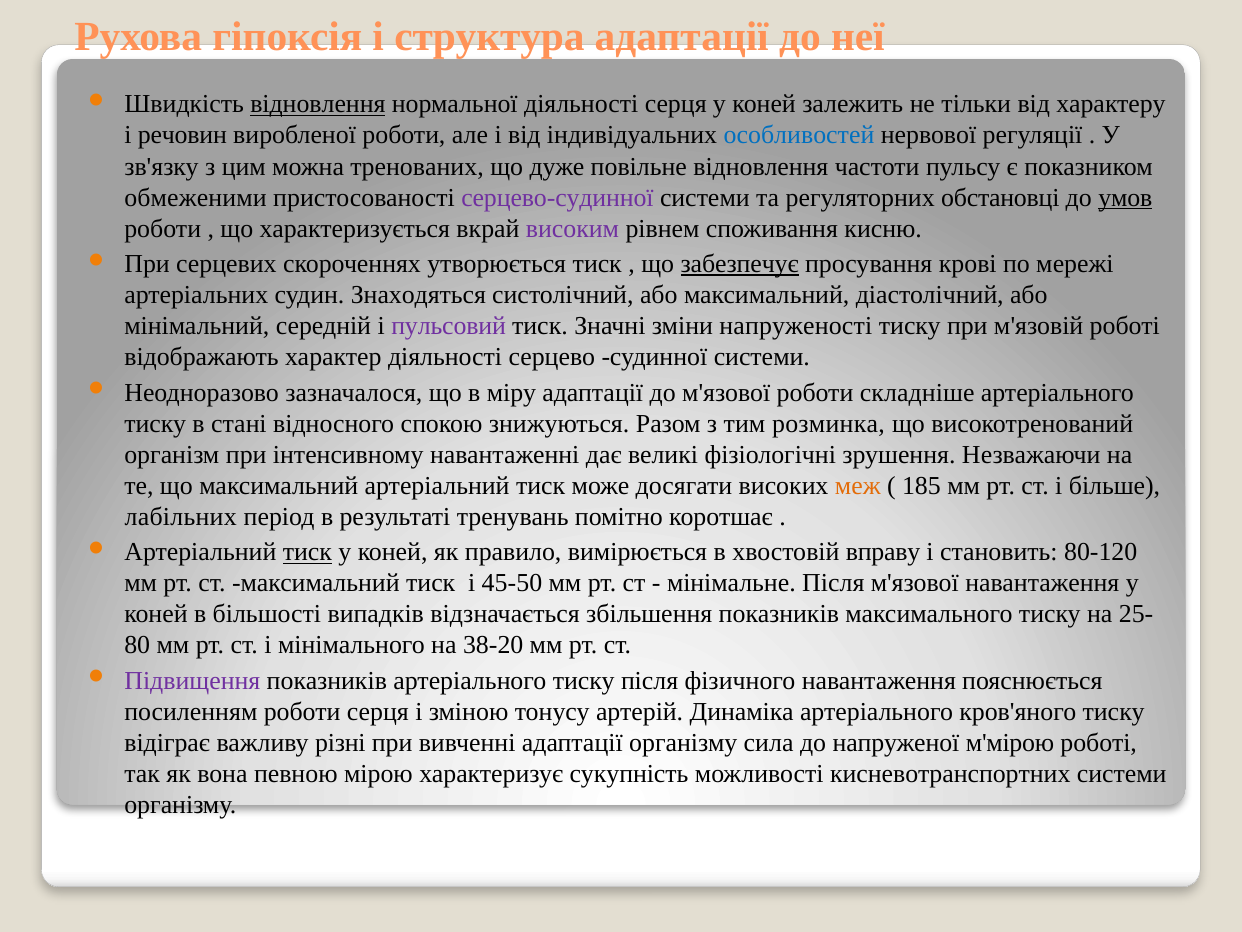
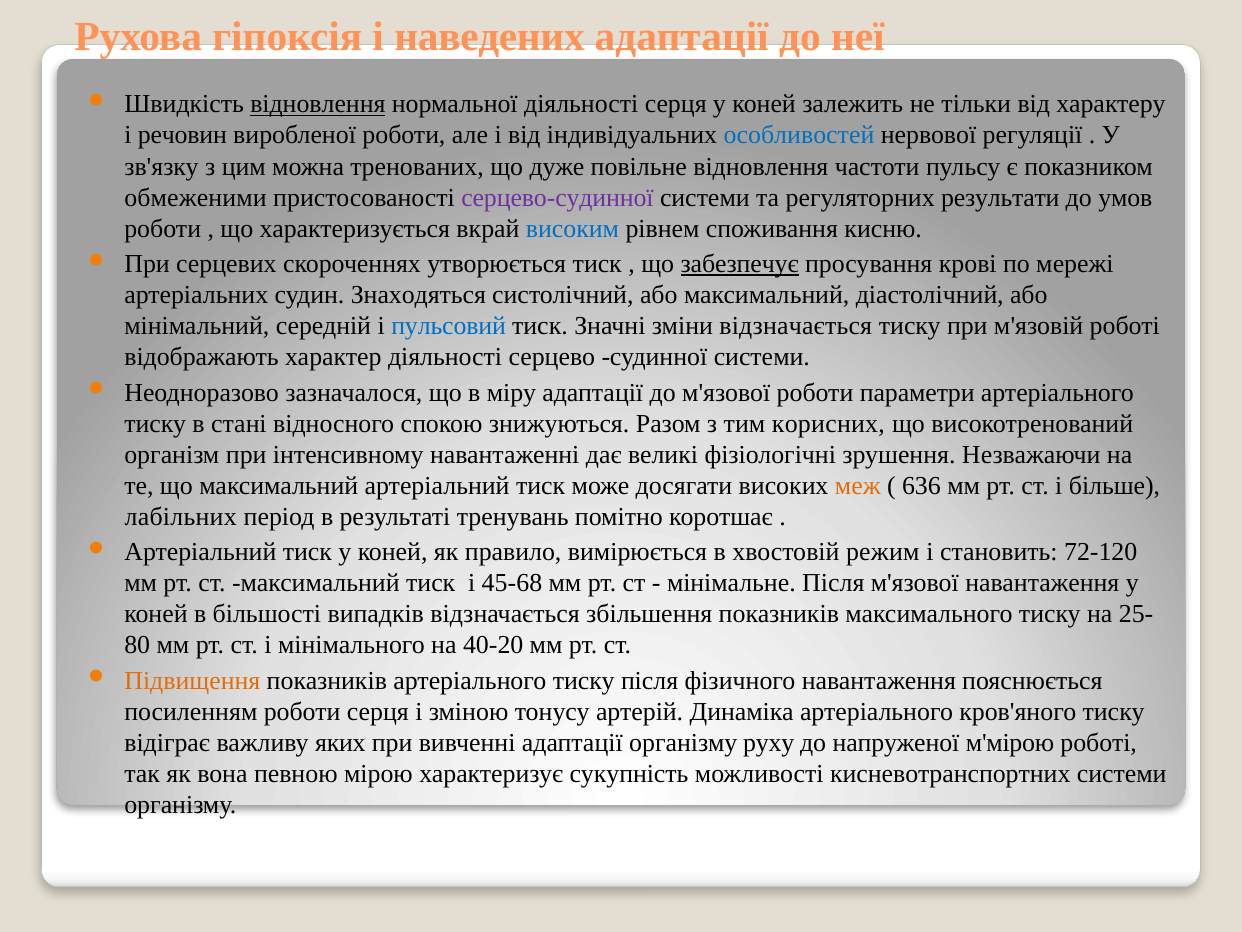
структура: структура -> наведених (490, 37)
обстановці: обстановці -> результати (1000, 197)
умов underline: present -> none (1125, 197)
високим colour: purple -> blue (572, 228)
пульсовий colour: purple -> blue (449, 326)
зміни напруженості: напруженості -> відзначається (796, 326)
складніше: складніше -> параметри (917, 392)
розминка: розминка -> корисних (828, 423)
185: 185 -> 636 (921, 485)
тиск underline: present -> none (307, 552)
вправу: вправу -> режим (883, 552)
80-120: 80-120 -> 72-120 (1101, 552)
45-50: 45-50 -> 45-68 (512, 583)
38-20: 38-20 -> 40-20 (493, 645)
Підвищення colour: purple -> orange (192, 680)
різні: різні -> яких (340, 742)
сила: сила -> руху (769, 742)
